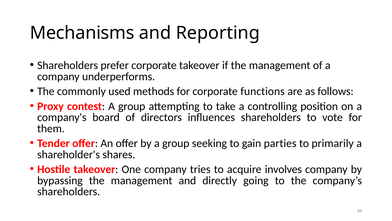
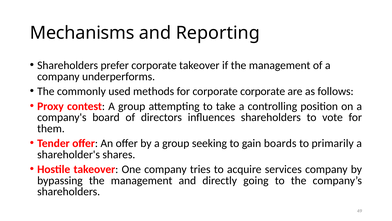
corporate functions: functions -> corporate (263, 91)
parties: parties -> boards (280, 143)
involves: involves -> services (283, 169)
